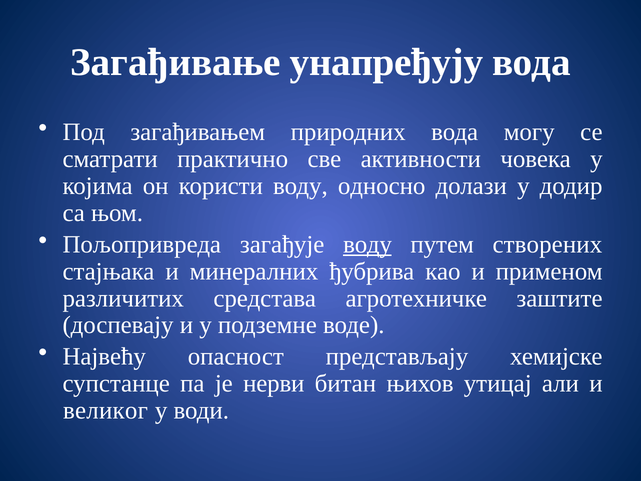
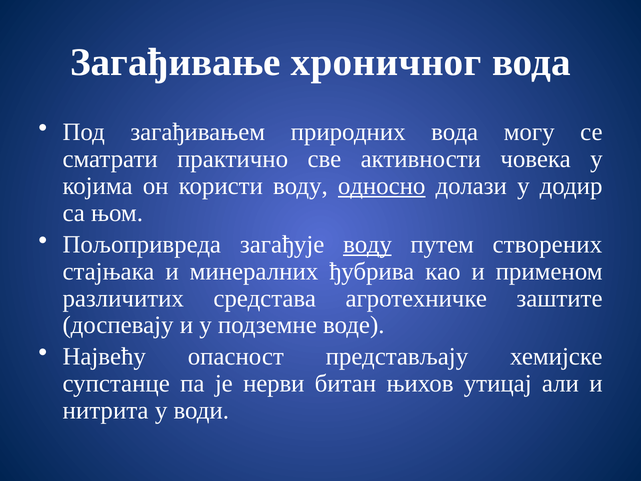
унапређују: унапређују -> хроничног (386, 62)
односно underline: none -> present (382, 186)
великог: великог -> нитрита (106, 410)
